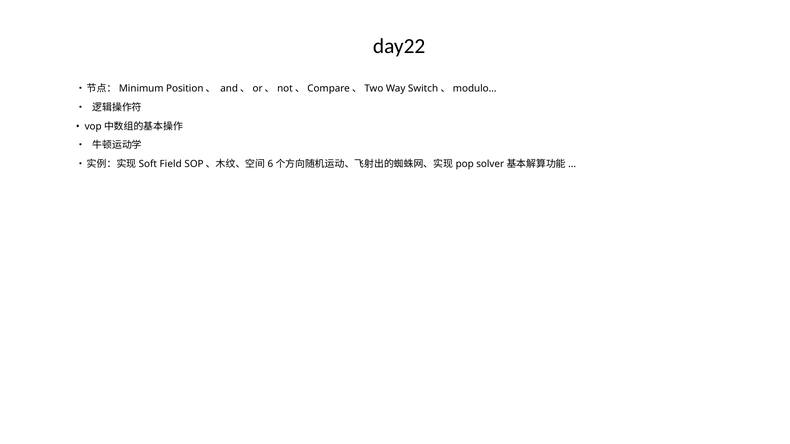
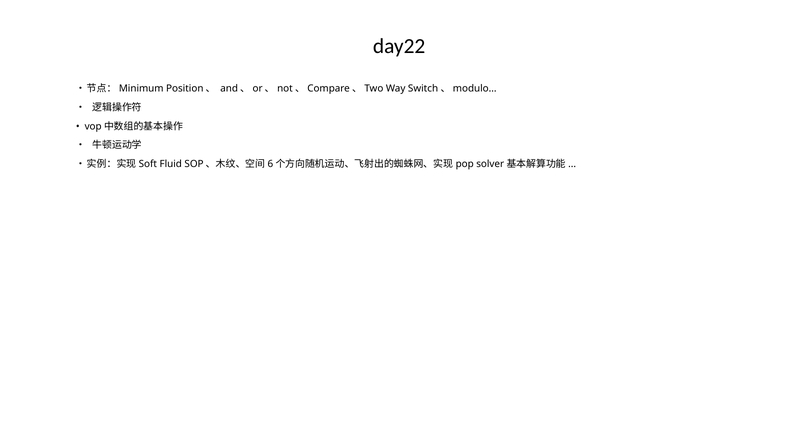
Field: Field -> Fluid (171, 164)
